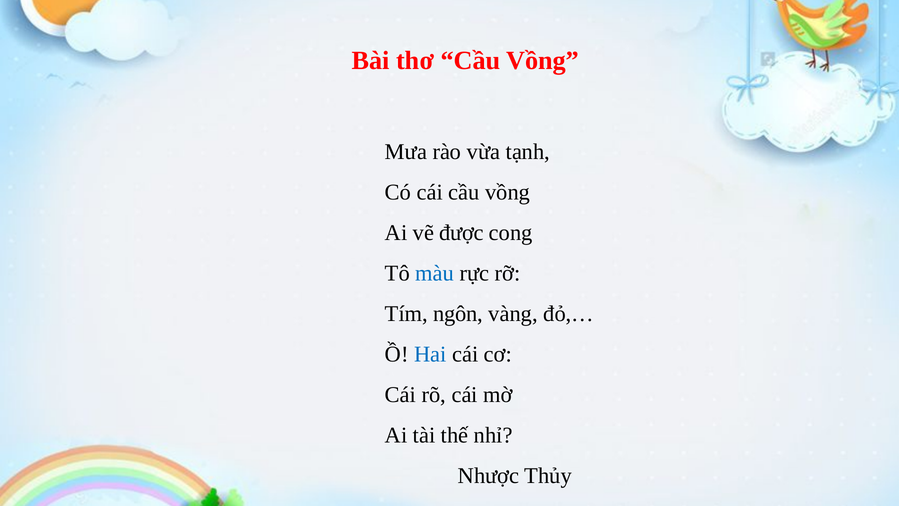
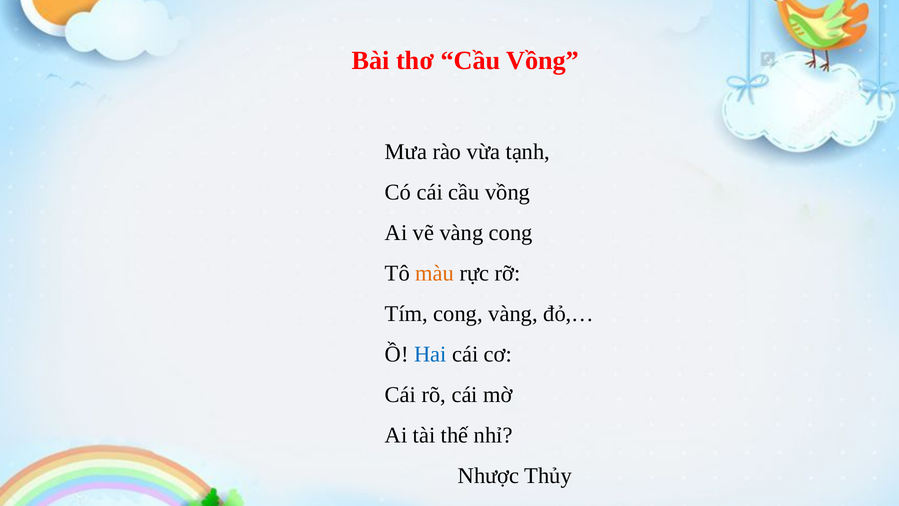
vẽ được: được -> vàng (461, 233)
màu colour: blue -> orange (435, 273)
Tím ngôn: ngôn -> cong (458, 314)
